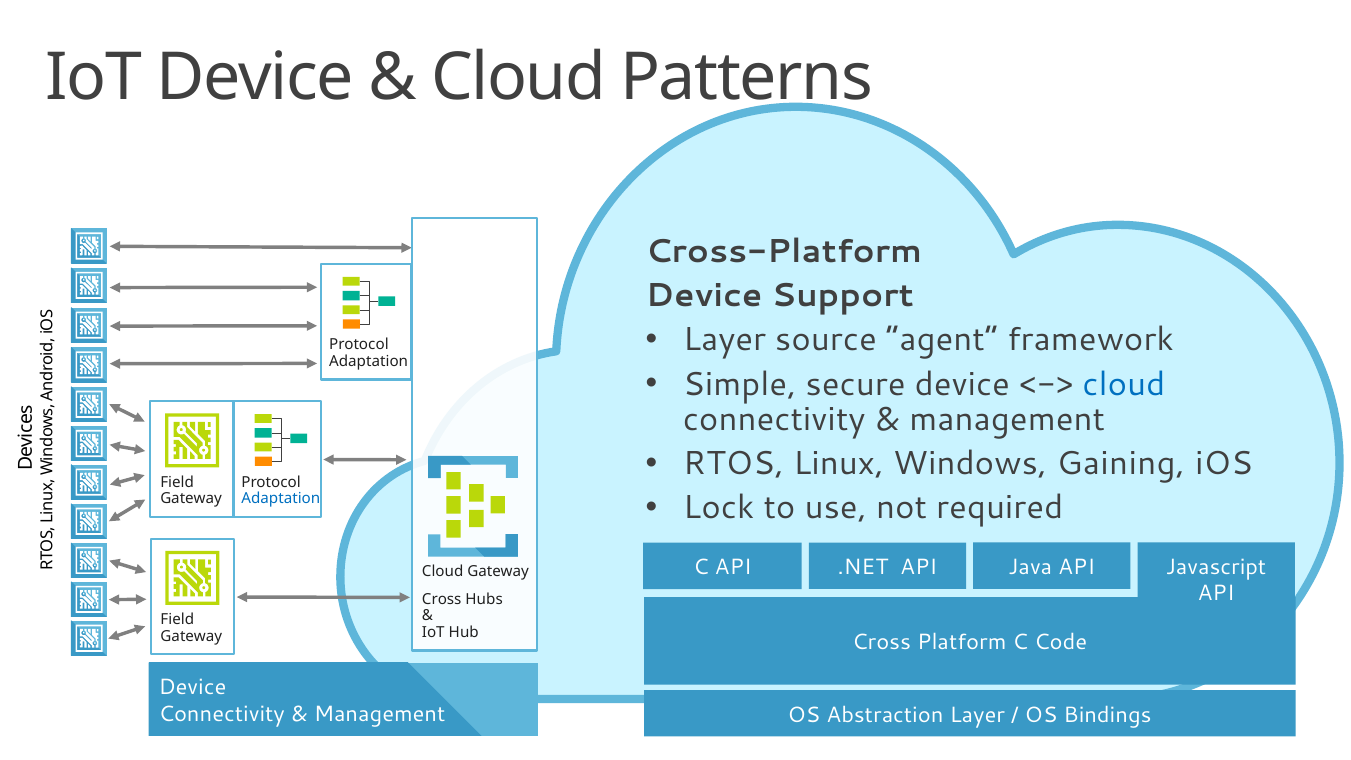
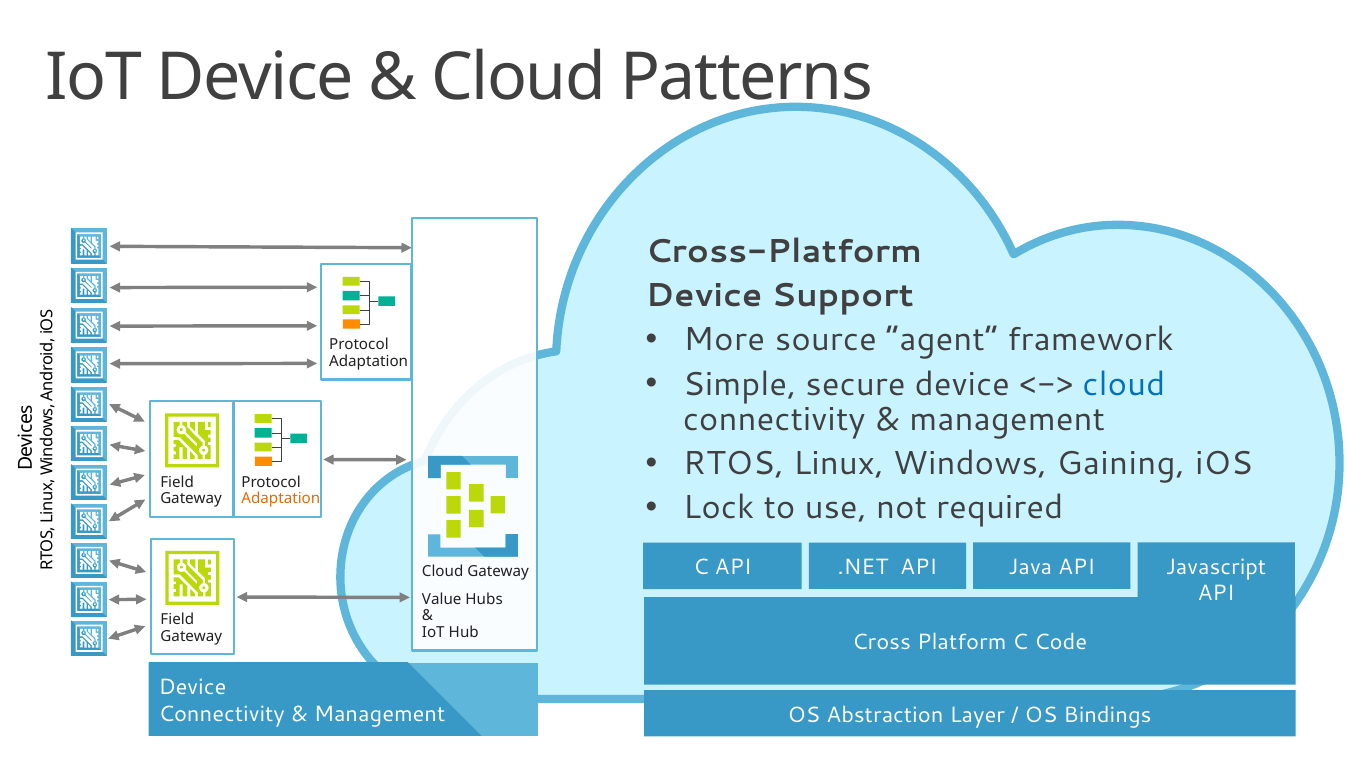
Layer: Layer -> More (724, 340)
Adaptation colour: blue -> orange (281, 499)
Cross: Cross -> Value (442, 599)
